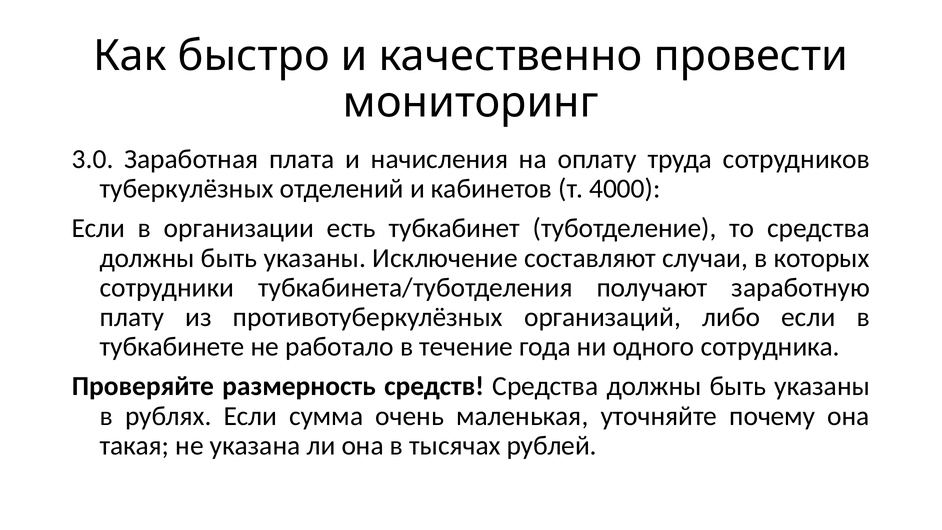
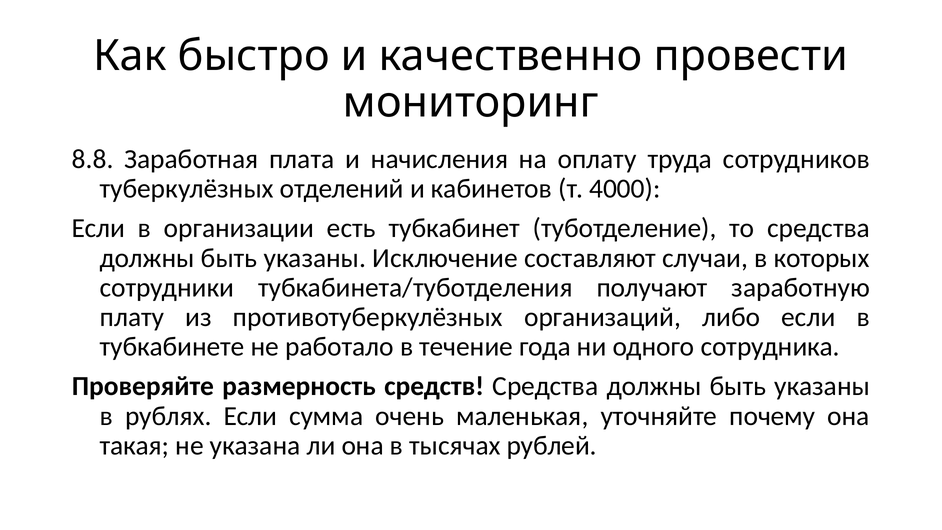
3.0: 3.0 -> 8.8 (93, 159)
